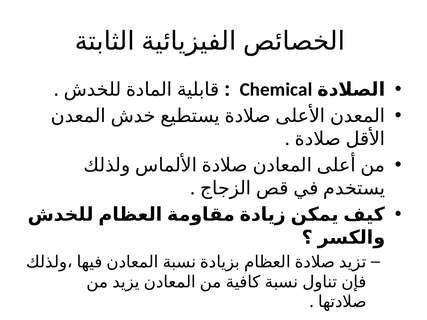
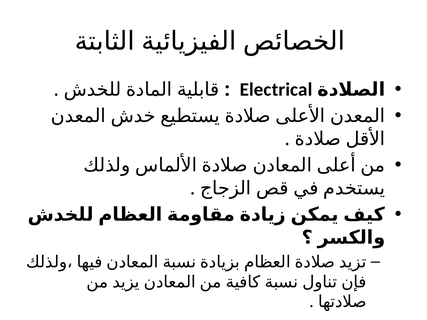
Chemical: Chemical -> Electrical (276, 90)
